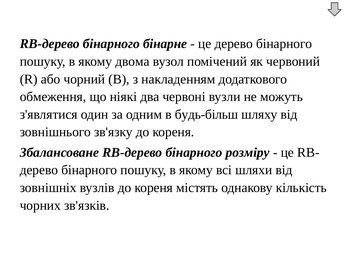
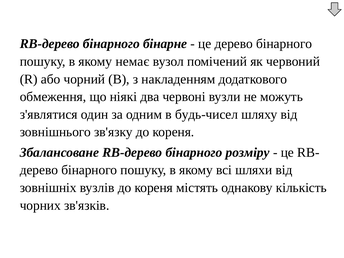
двома: двома -> немає (132, 61)
будь-більш: будь-більш -> будь-чисел (207, 114)
